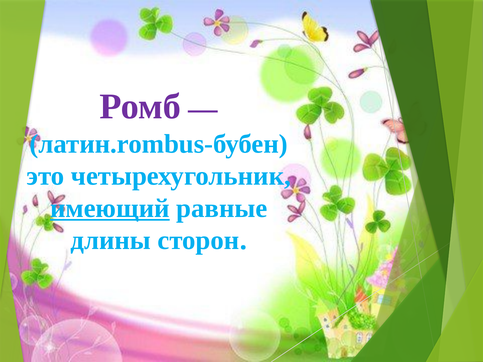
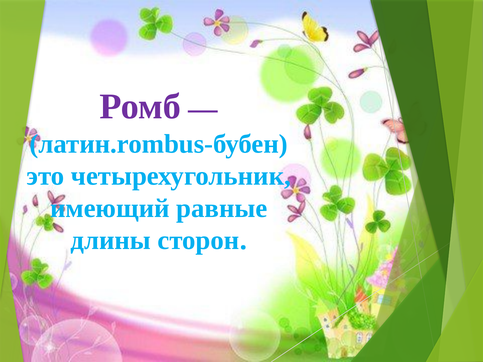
имеющий underline: present -> none (110, 208)
